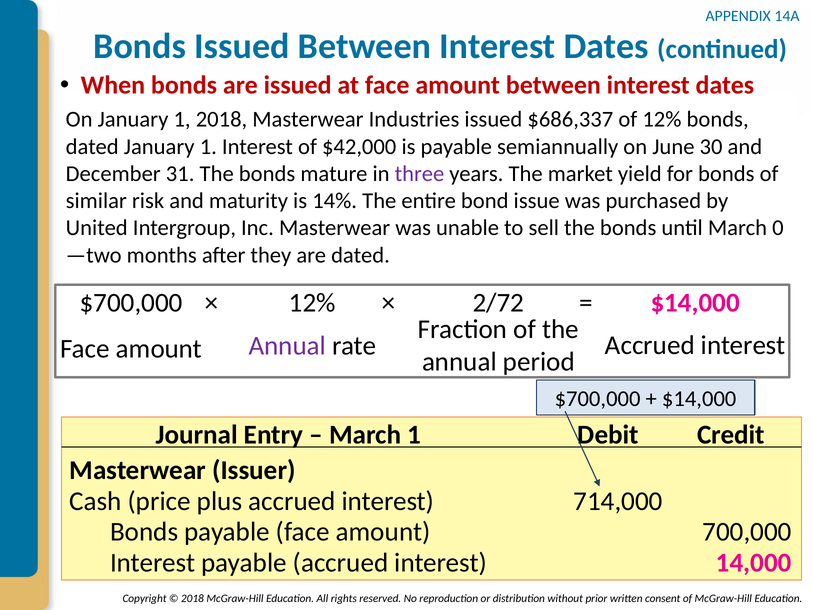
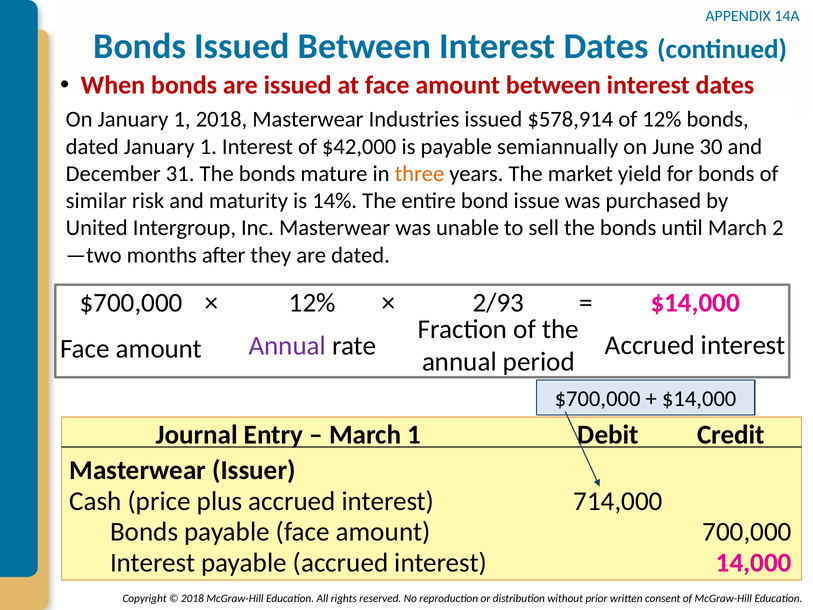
$686,337: $686,337 -> $578,914 (570, 119)
three colour: purple -> orange (419, 174)
0: 0 -> 2 (778, 228)
2/72: 2/72 -> 2/93 (498, 303)
